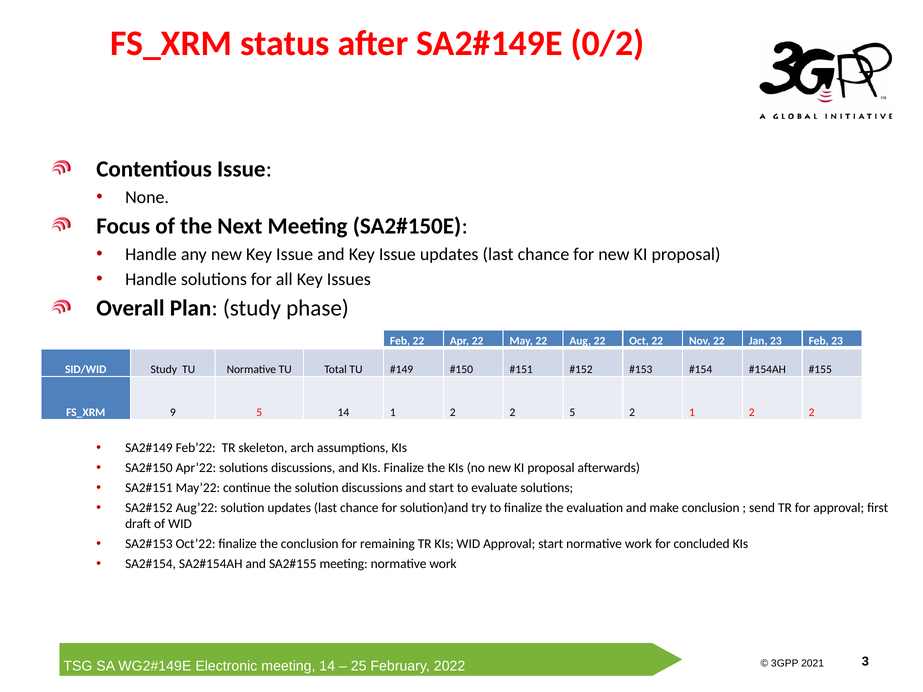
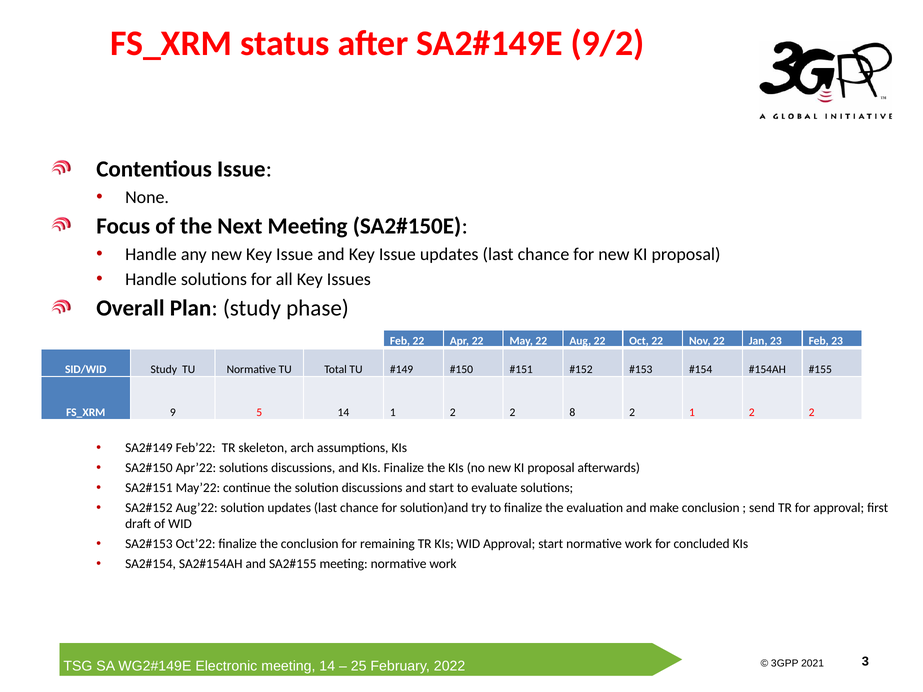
0/2: 0/2 -> 9/2 (608, 44)
2 5: 5 -> 8 (572, 413)
